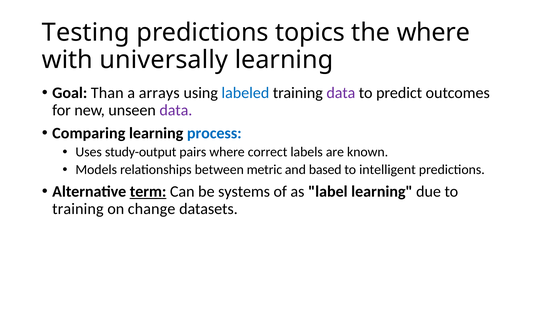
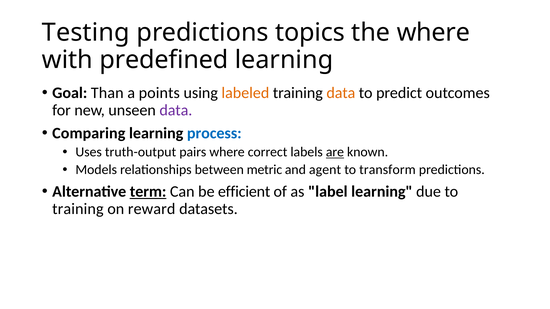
universally: universally -> predefined (164, 60)
arrays: arrays -> points (159, 93)
labeled colour: blue -> orange (245, 93)
data colour: purple -> orange (341, 93)
study-output: study-output -> truth-output (141, 152)
are underline: none -> present (335, 152)
based: based -> agent (325, 170)
intelligent: intelligent -> transform (387, 170)
systems: systems -> efficient (244, 192)
change: change -> reward (152, 209)
